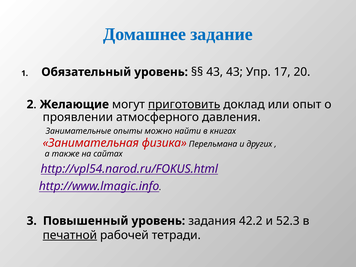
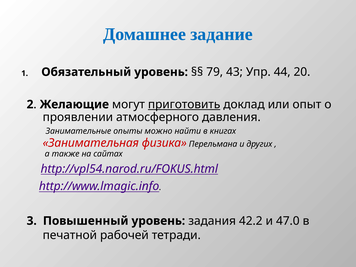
43: 43 -> 79 (215, 72)
17: 17 -> 44 (282, 72)
52.3: 52.3 -> 47.0 (288, 221)
печатной underline: present -> none (70, 235)
